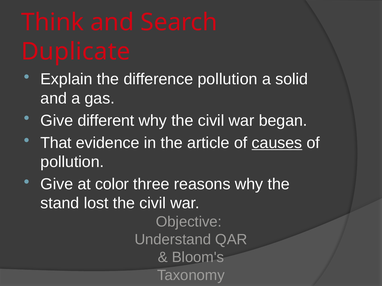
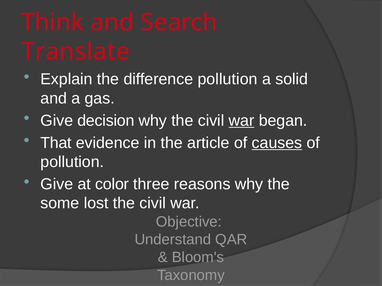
Duplicate: Duplicate -> Translate (76, 52)
different: different -> decision (106, 121)
war underline: none -> present (242, 121)
stand: stand -> some (60, 204)
